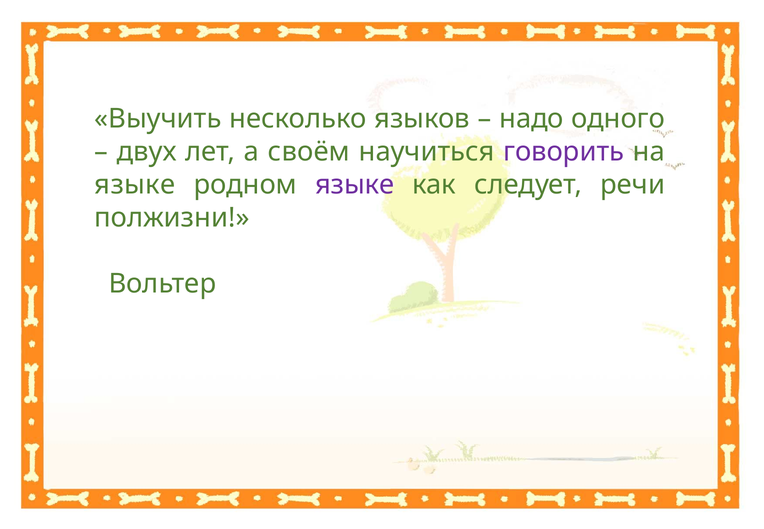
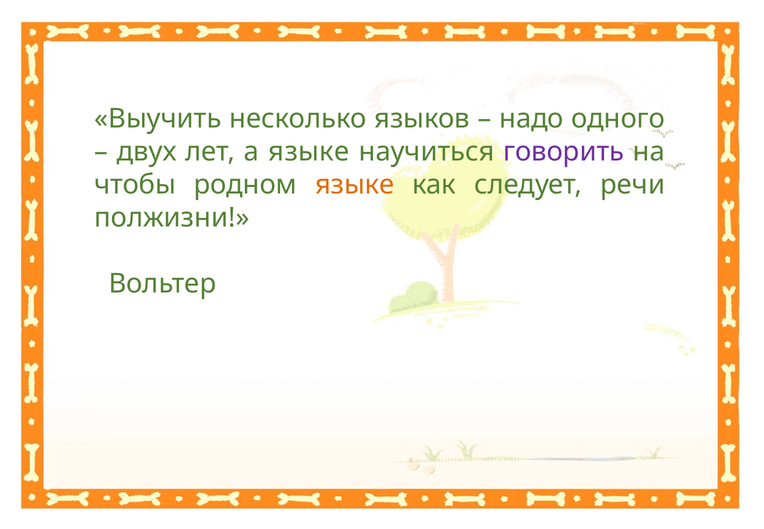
а своём: своём -> языке (309, 152)
языке: языке -> чтобы (135, 185)
языке colour: purple -> orange (355, 185)
